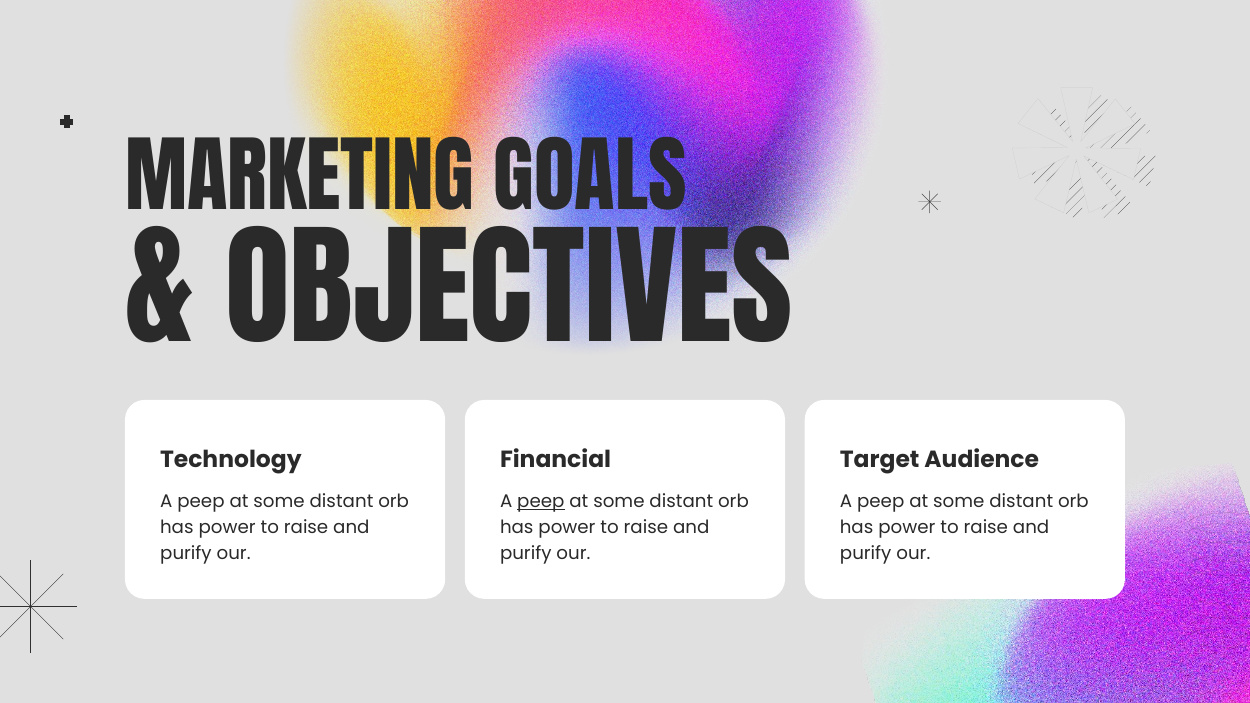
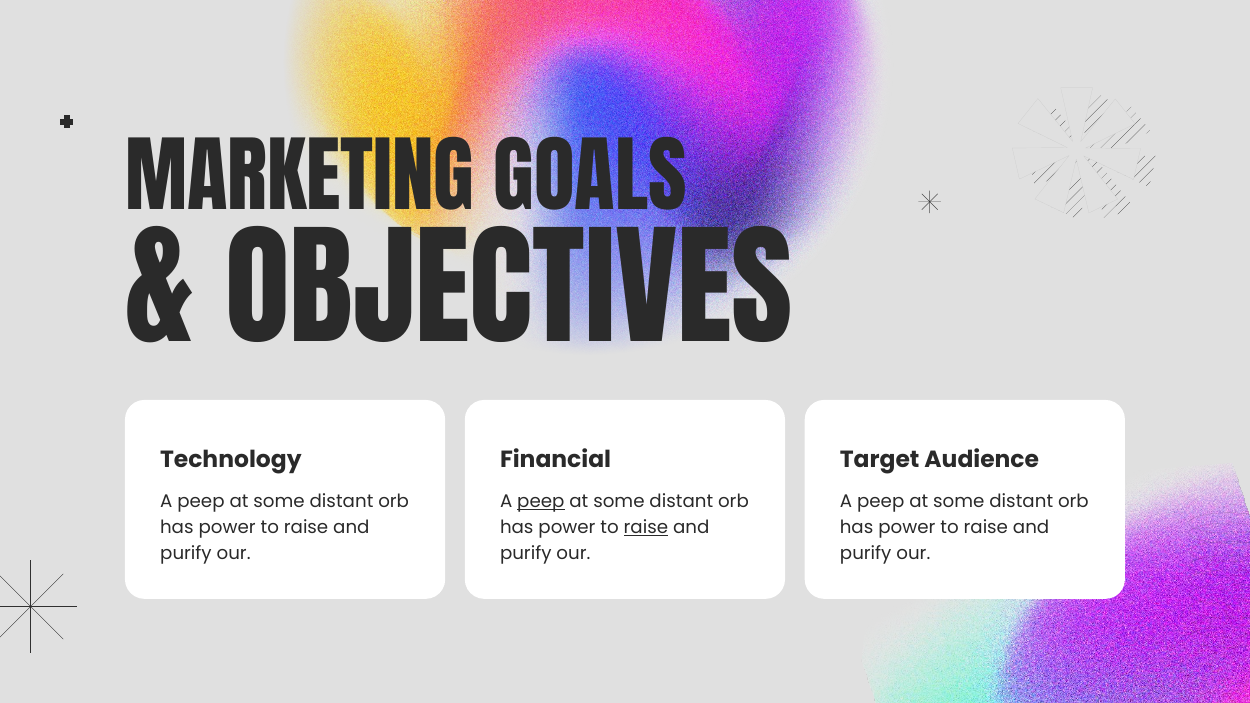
raise underline: none -> present (646, 528)
